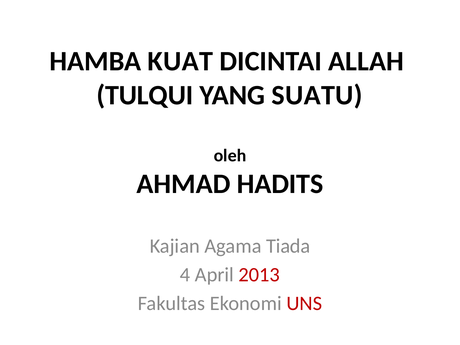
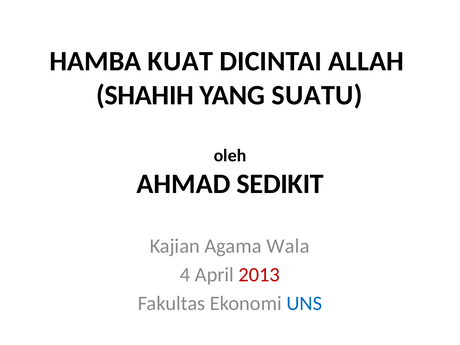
TULQUI: TULQUI -> SHAHIH (145, 95)
HADITS: HADITS -> SEDIKIT (280, 184)
Tiada: Tiada -> Wala (288, 246)
UNS colour: red -> blue (304, 303)
